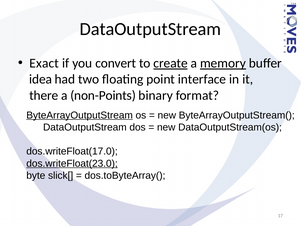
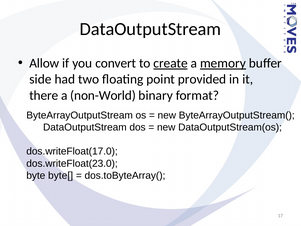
Exact: Exact -> Allow (44, 63)
idea: idea -> side (40, 79)
interface: interface -> provided (202, 79)
non-Points: non-Points -> non-World (103, 95)
ByteArrayOutputStream underline: present -> none (80, 115)
dos.writeFloat(23.0 underline: present -> none (72, 163)
slick[: slick[ -> byte[ (61, 175)
